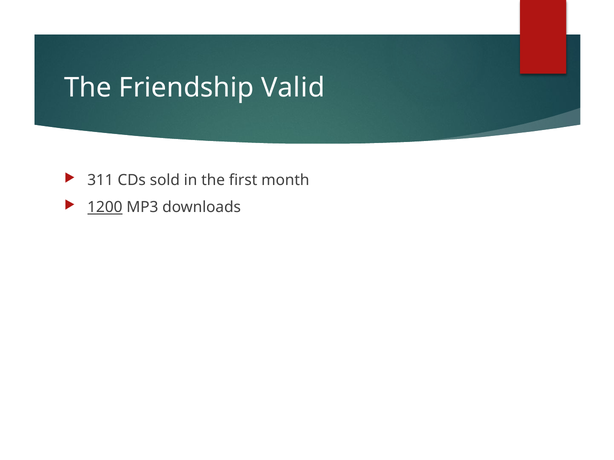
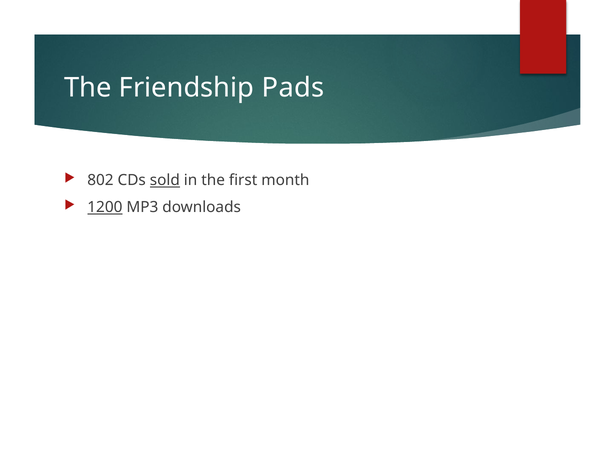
Valid: Valid -> Pads (293, 88)
311: 311 -> 802 (101, 180)
sold underline: none -> present (165, 180)
